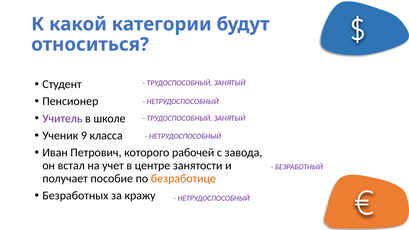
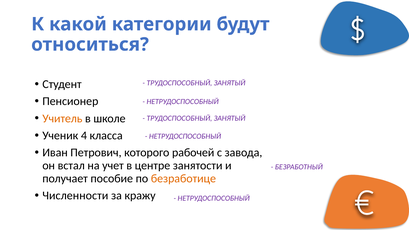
Учитель colour: purple -> orange (62, 118)
9: 9 -> 4 (84, 136)
Безработных: Безработных -> Численности (75, 196)
